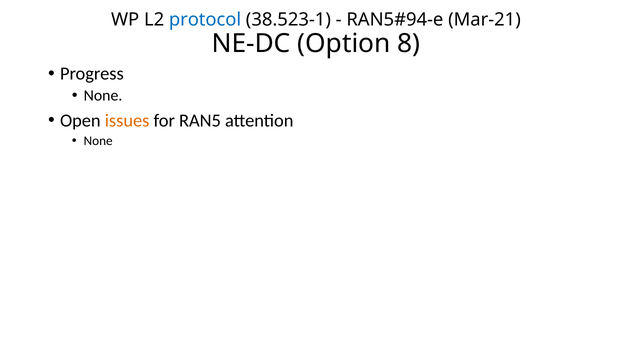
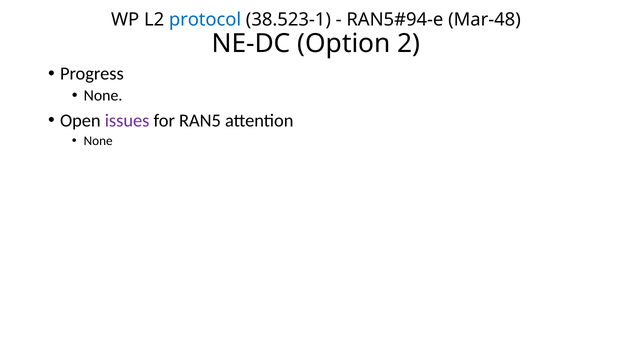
Mar-21: Mar-21 -> Mar-48 (484, 19)
8: 8 -> 2 (409, 44)
issues colour: orange -> purple (127, 121)
